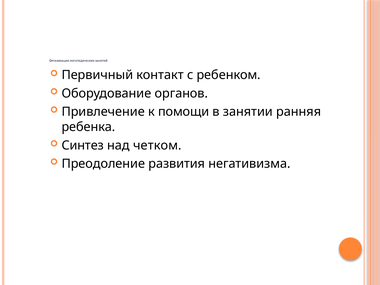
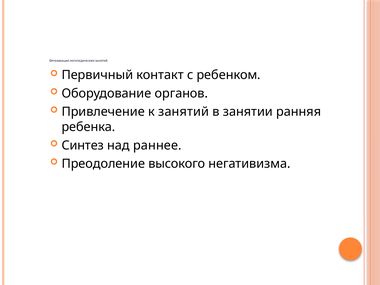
к помощи: помощи -> занятий (184, 112)
четком: четком -> раннее (157, 145)
развития: развития -> высокого (177, 164)
